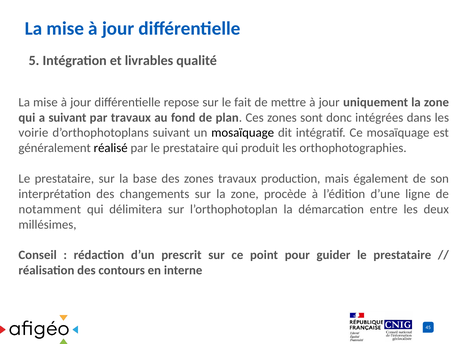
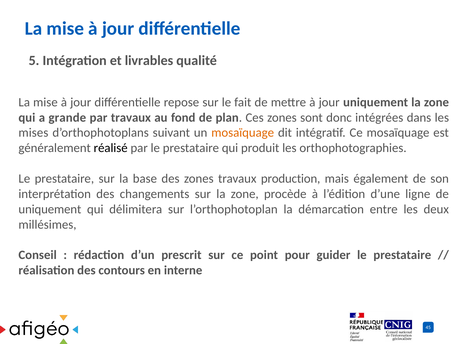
a suivant: suivant -> grande (67, 118)
voirie: voirie -> mises (33, 133)
mosaïquage colour: black -> orange (243, 133)
notamment: notamment -> uniquement (50, 209)
